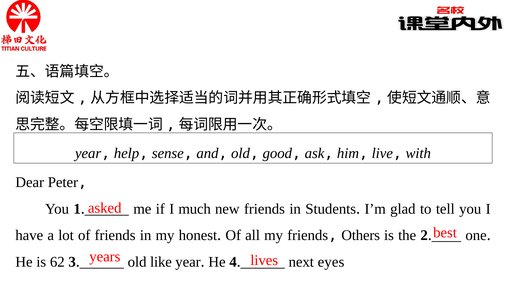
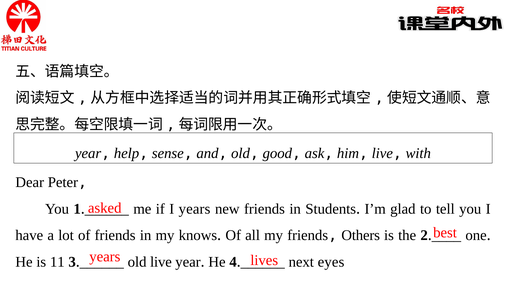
I much: much -> years (195, 209)
honest: honest -> knows (198, 235)
62: 62 -> 11 (57, 262)
old like: like -> live (161, 262)
